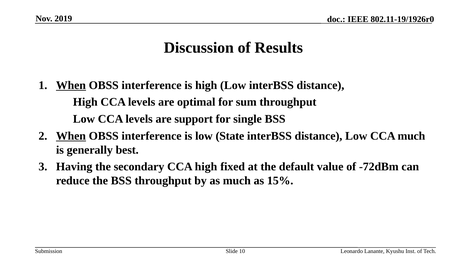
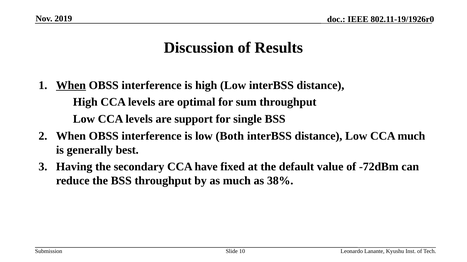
When underline: present -> none (71, 136)
State: State -> Both (230, 136)
CCA high: high -> have (206, 167)
15%: 15% -> 38% (280, 181)
